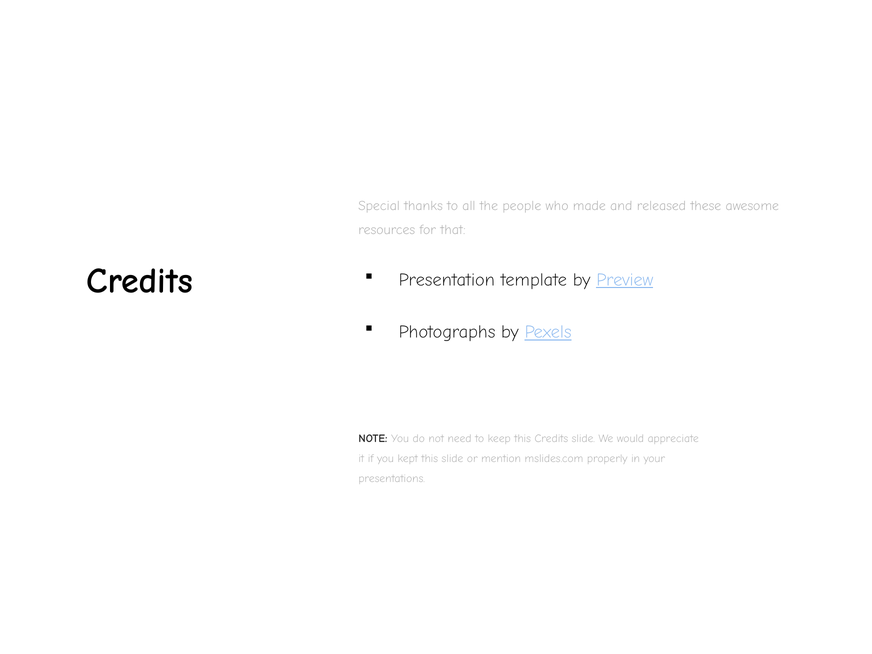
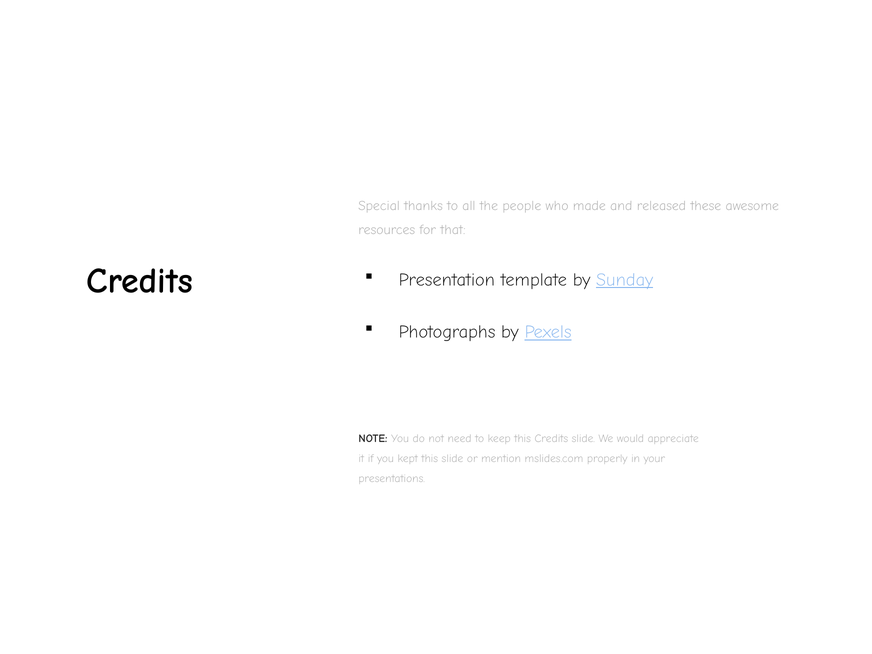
Preview: Preview -> Sunday (625, 280)
